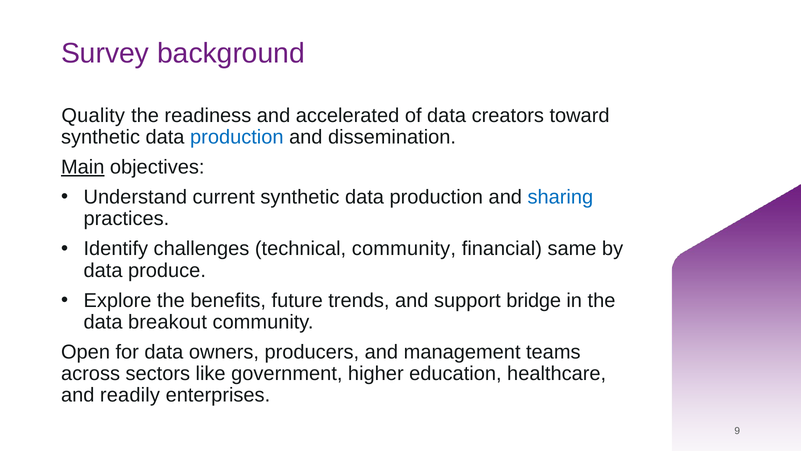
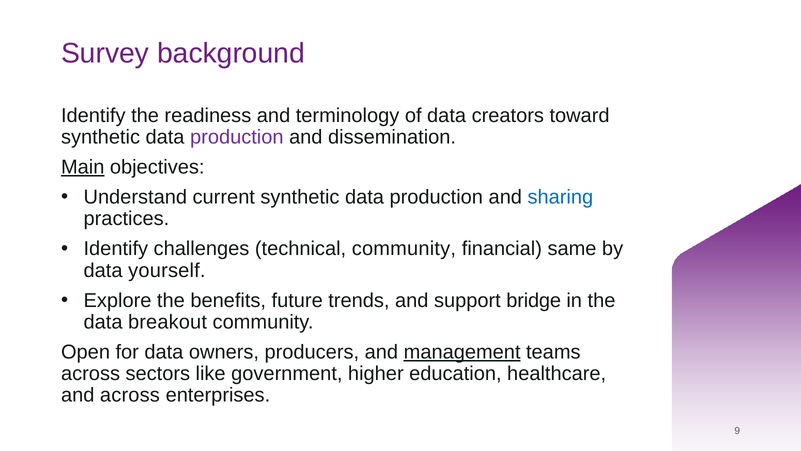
Quality: Quality -> Identify (93, 115)
accelerated: accelerated -> terminology (348, 115)
production colour: blue -> purple (237, 137)
produce: produce -> yourself (167, 270)
management underline: none -> present (462, 352)
and readily: readily -> across (130, 395)
